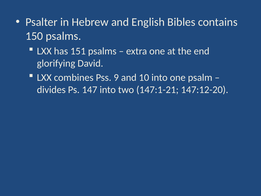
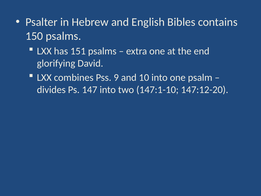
147:1-21: 147:1-21 -> 147:1-10 (157, 90)
